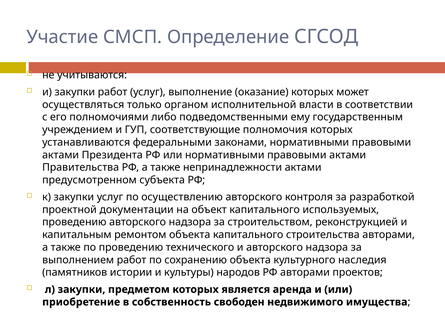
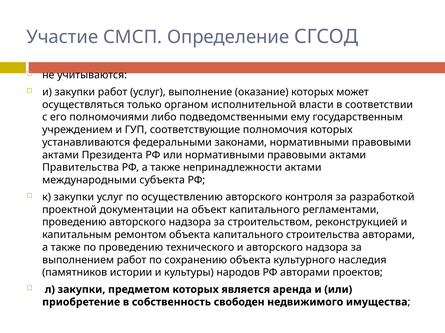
предусмотренном: предусмотренном -> международными (89, 181)
используемых: используемых -> регламентами (341, 210)
